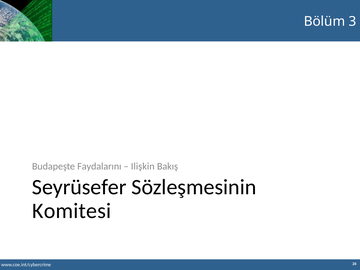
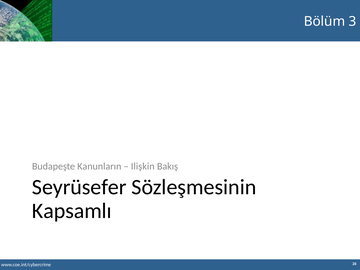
Faydalarını: Faydalarını -> Kanunların (99, 166)
Komitesi: Komitesi -> Kapsamlı (72, 211)
